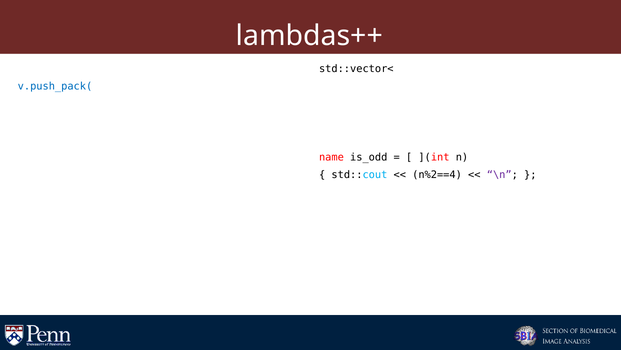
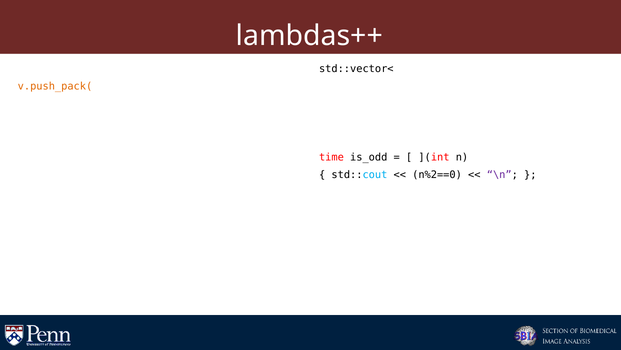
v.push_pack( colour: blue -> orange (55, 86)
name: name -> time (331, 157)
n%2==4: n%2==4 -> n%2==0 (437, 174)
